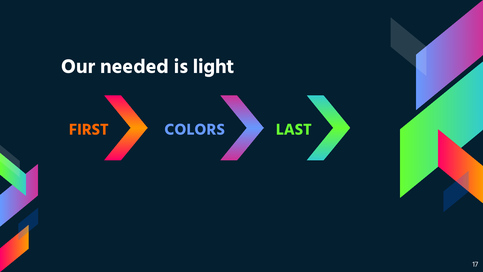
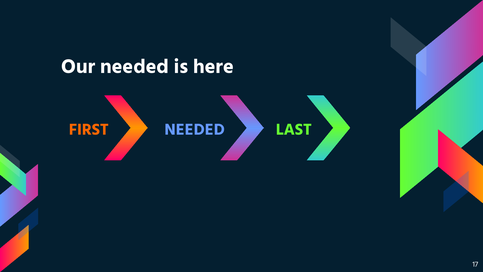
light: light -> here (214, 66)
FIRST COLORS: COLORS -> NEEDED (195, 129)
